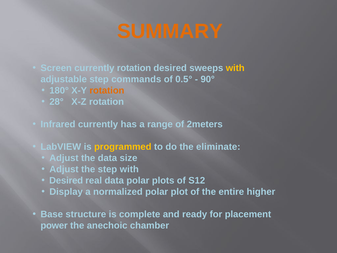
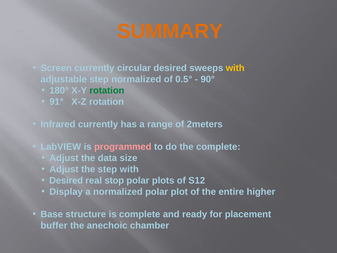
currently rotation: rotation -> circular (134, 68)
step commands: commands -> normalized (136, 79)
rotation colour: orange -> green (107, 90)
28°: 28° -> 91° (56, 102)
programmed colour: yellow -> pink (123, 147)
the eliminate: eliminate -> complete (218, 147)
real data: data -> stop (114, 180)
power: power -> buffer (54, 225)
